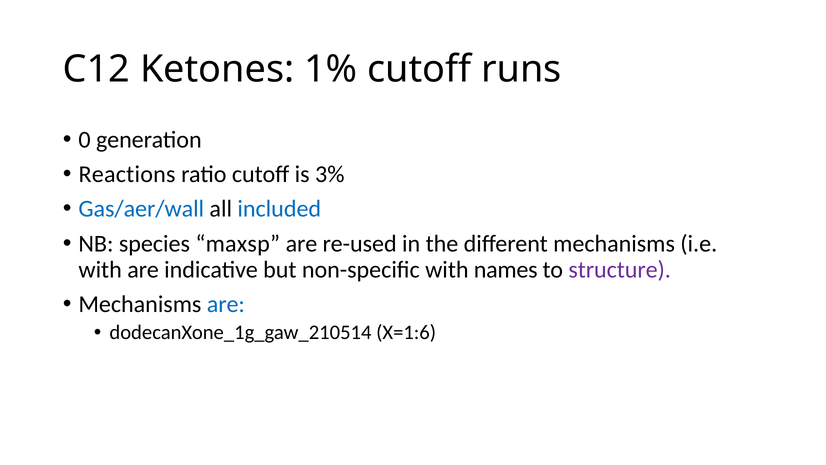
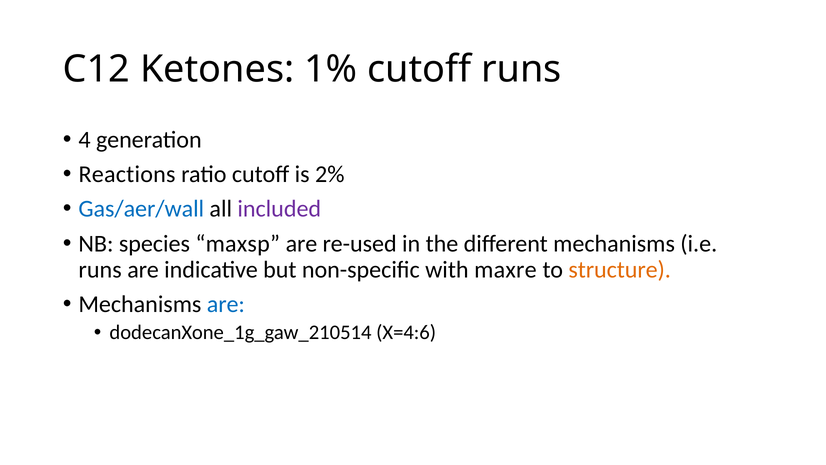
0: 0 -> 4 (85, 140)
3%: 3% -> 2% (330, 174)
included colour: blue -> purple (279, 209)
with: with -> runs (100, 269)
names: names -> maxre (505, 269)
structure colour: purple -> orange (620, 269)
X=1:6: X=1:6 -> X=4:6 (406, 332)
